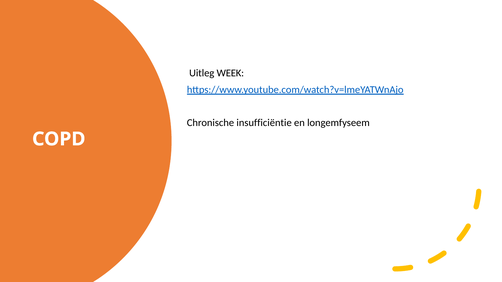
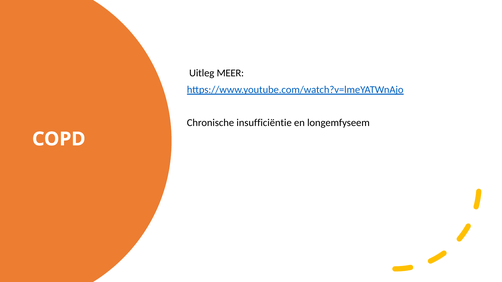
WEEK: WEEK -> MEER (230, 73)
